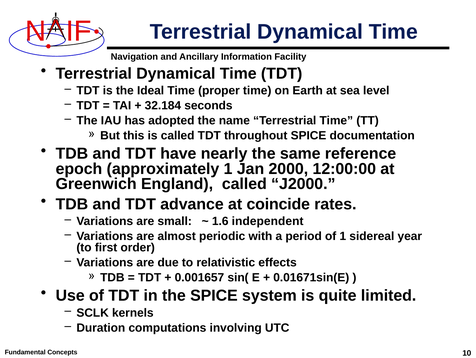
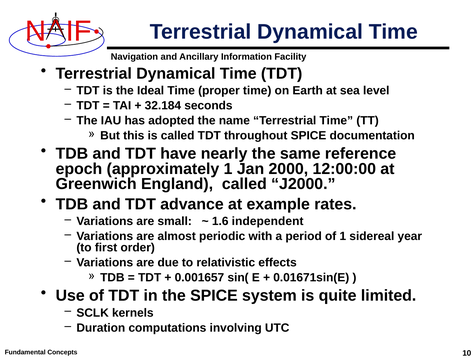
coincide: coincide -> example (278, 204)
